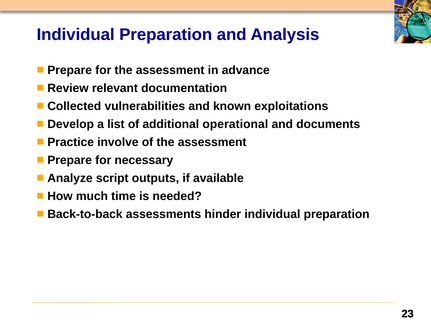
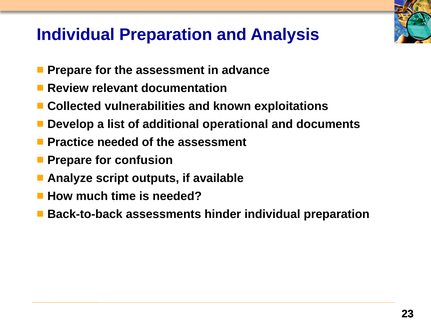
Practice involve: involve -> needed (118, 142)
necessary: necessary -> confusion (144, 160)
